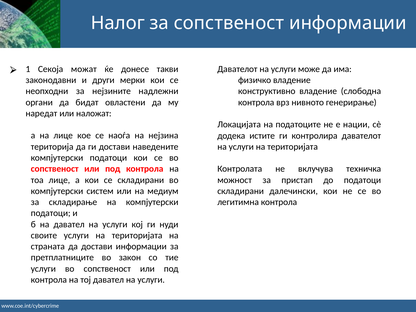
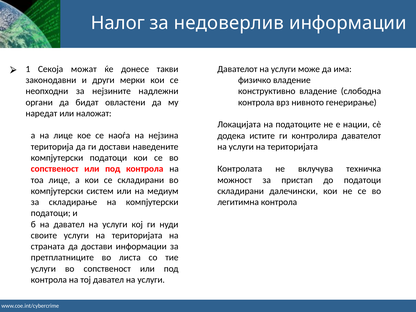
за сопственост: сопственост -> недоверлив (229, 23)
закон: закон -> листа (130, 258)
